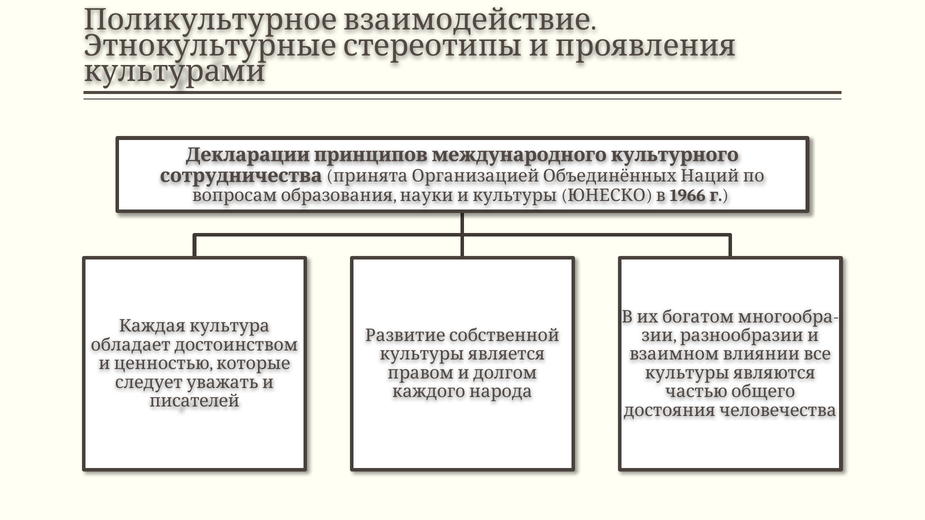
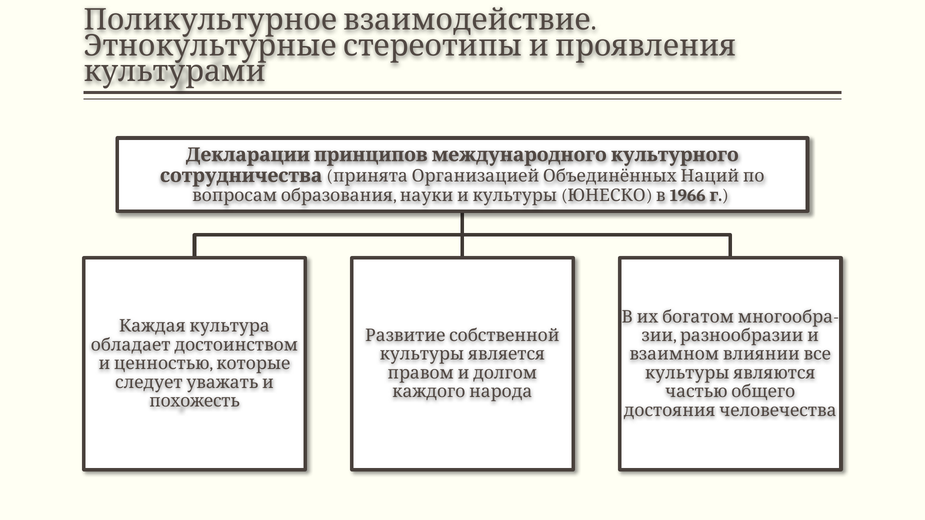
писателей: писателей -> похожесть (195, 401)
